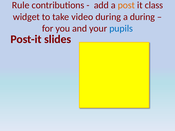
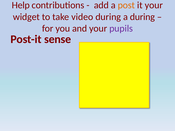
Rule: Rule -> Help (21, 5)
it class: class -> your (154, 5)
pupils colour: blue -> purple (121, 29)
slides: slides -> sense (58, 39)
